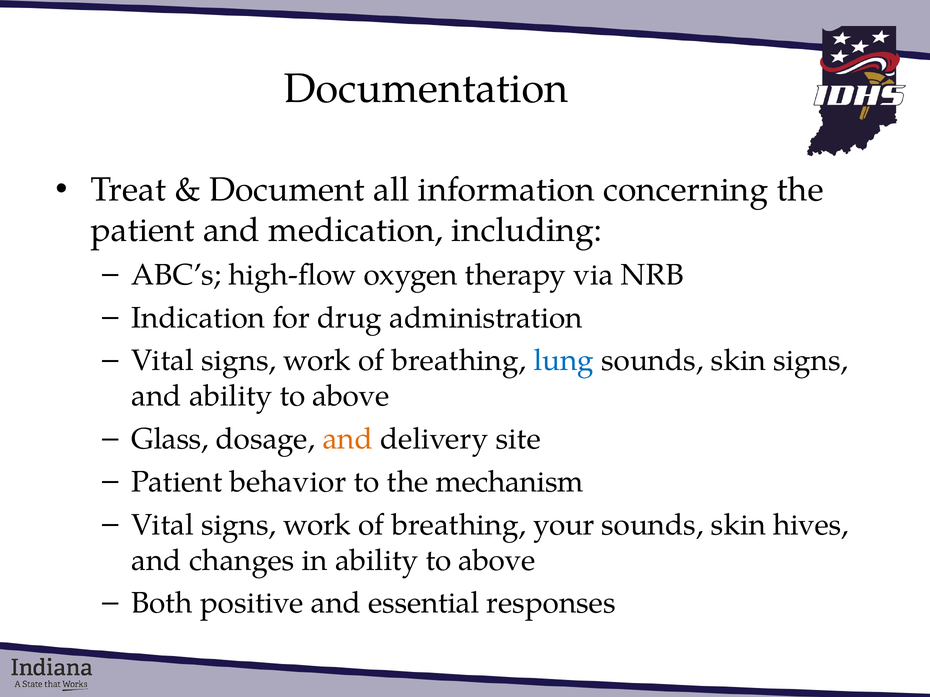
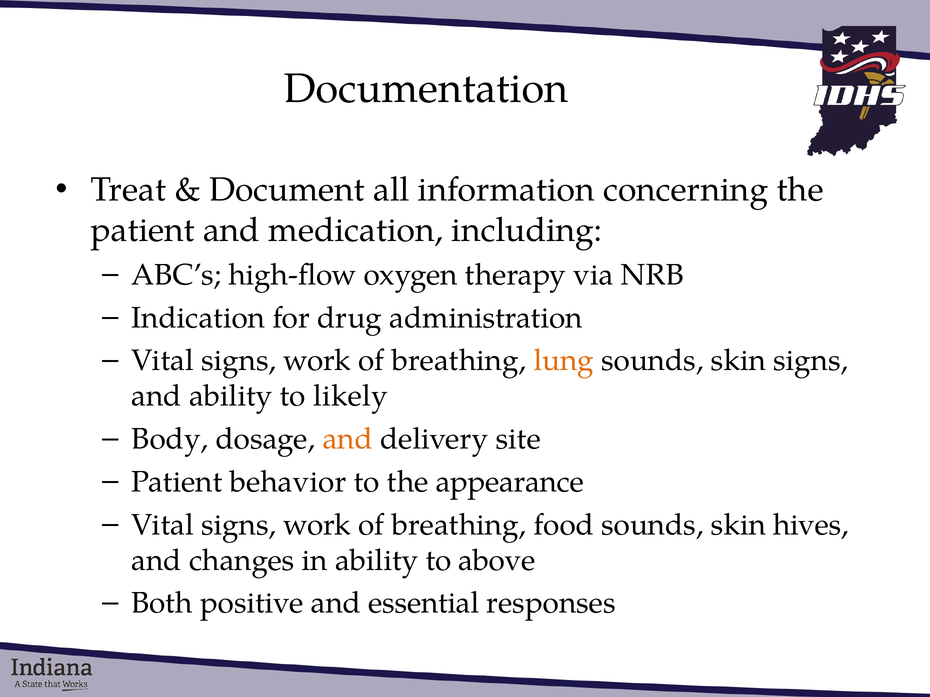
lung colour: blue -> orange (564, 361)
and ability to above: above -> likely (351, 396)
Glass: Glass -> Body (170, 439)
mechanism: mechanism -> appearance (510, 482)
your: your -> food (564, 525)
